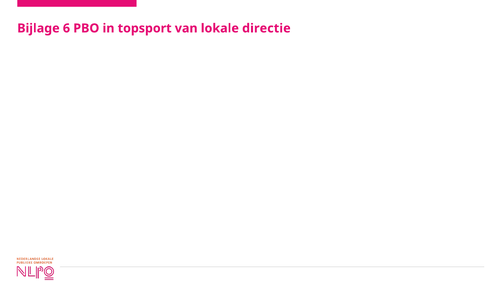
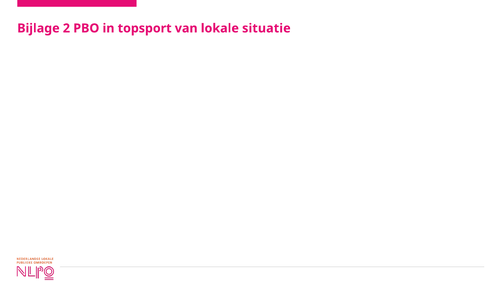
6: 6 -> 2 (66, 28)
directie: directie -> situatie (266, 28)
